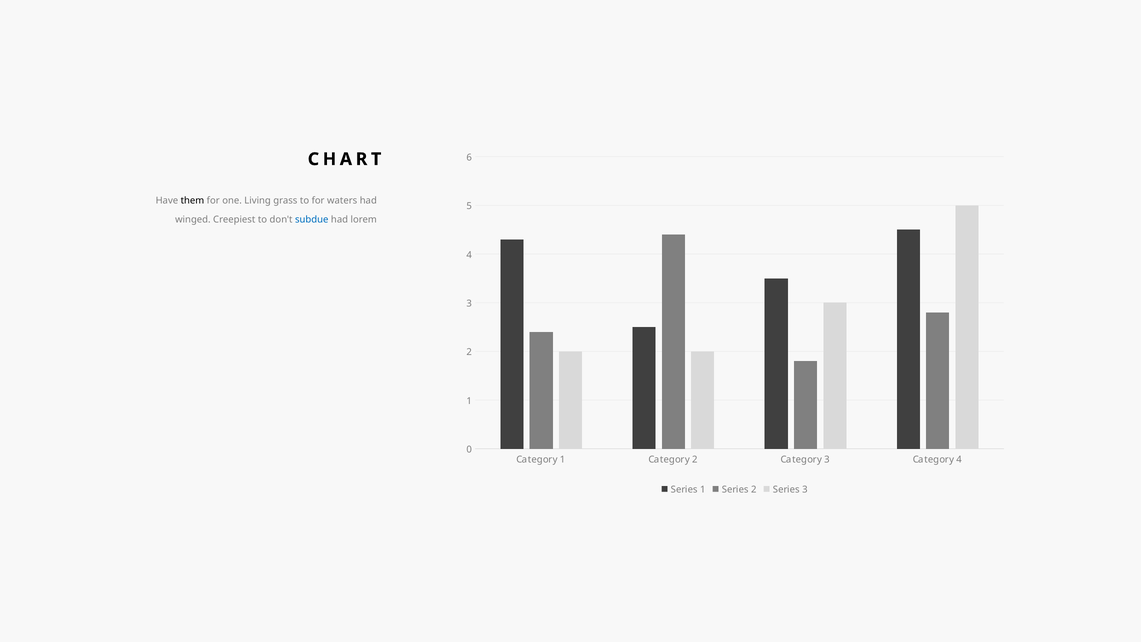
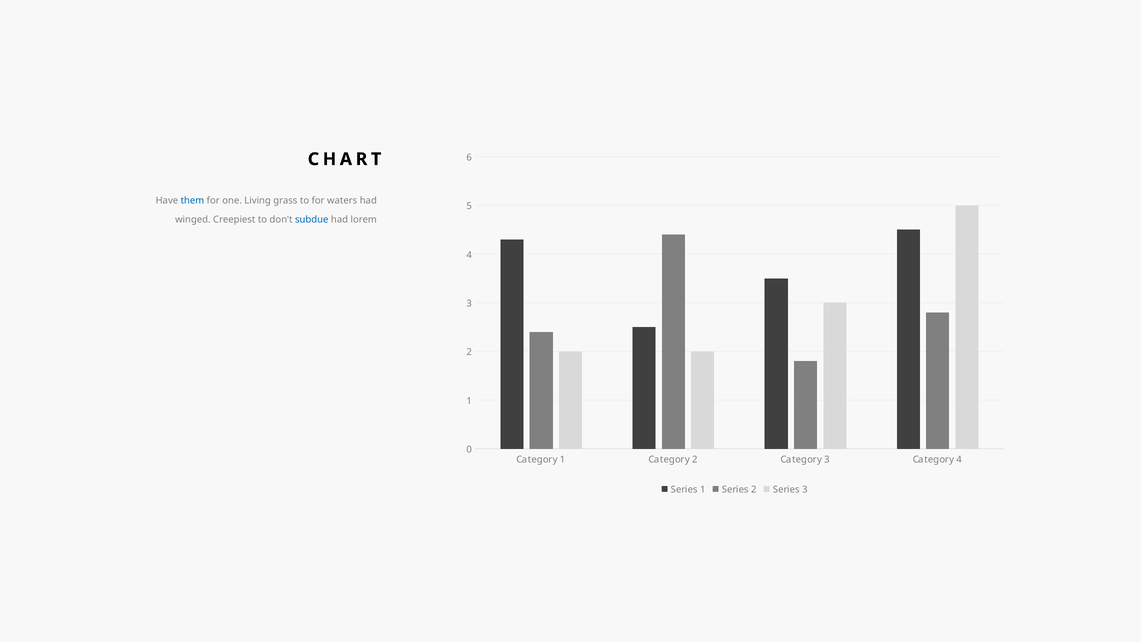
them colour: black -> blue (192, 201)
